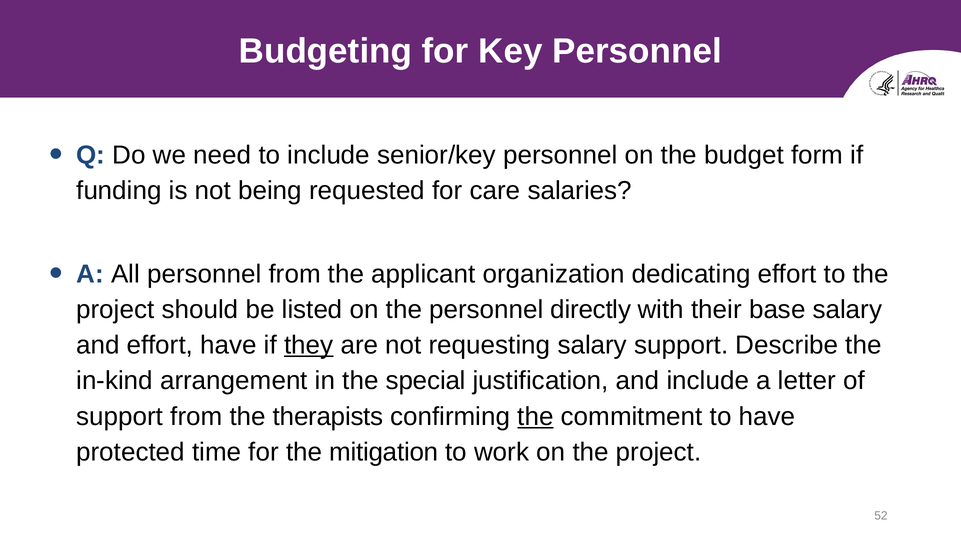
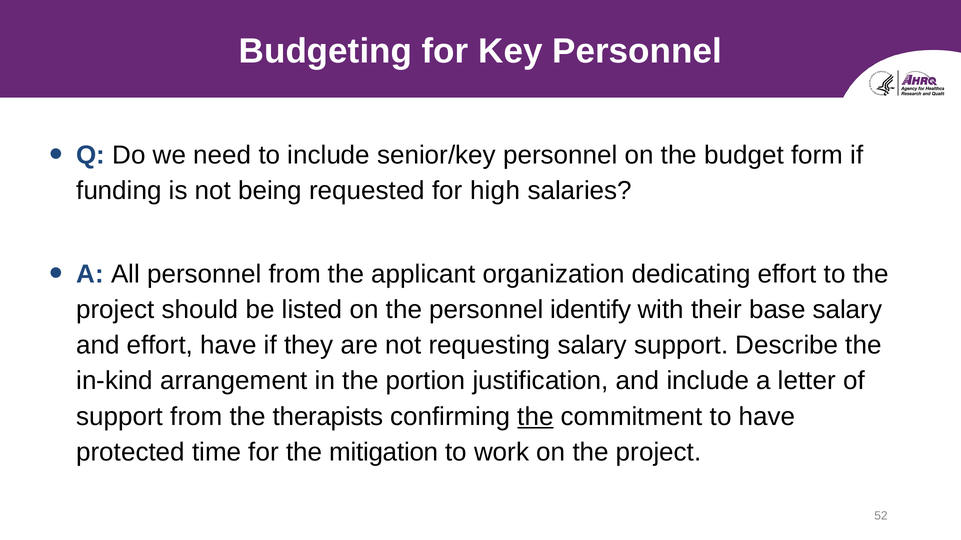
care: care -> high (495, 191)
directly: directly -> identify (591, 310)
they underline: present -> none (309, 346)
special: special -> portion (426, 381)
